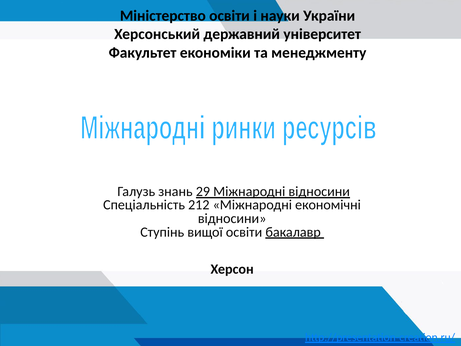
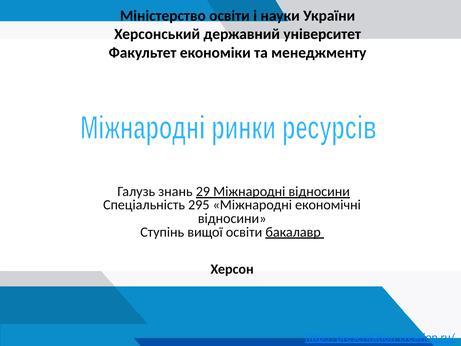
212: 212 -> 295 (199, 205)
